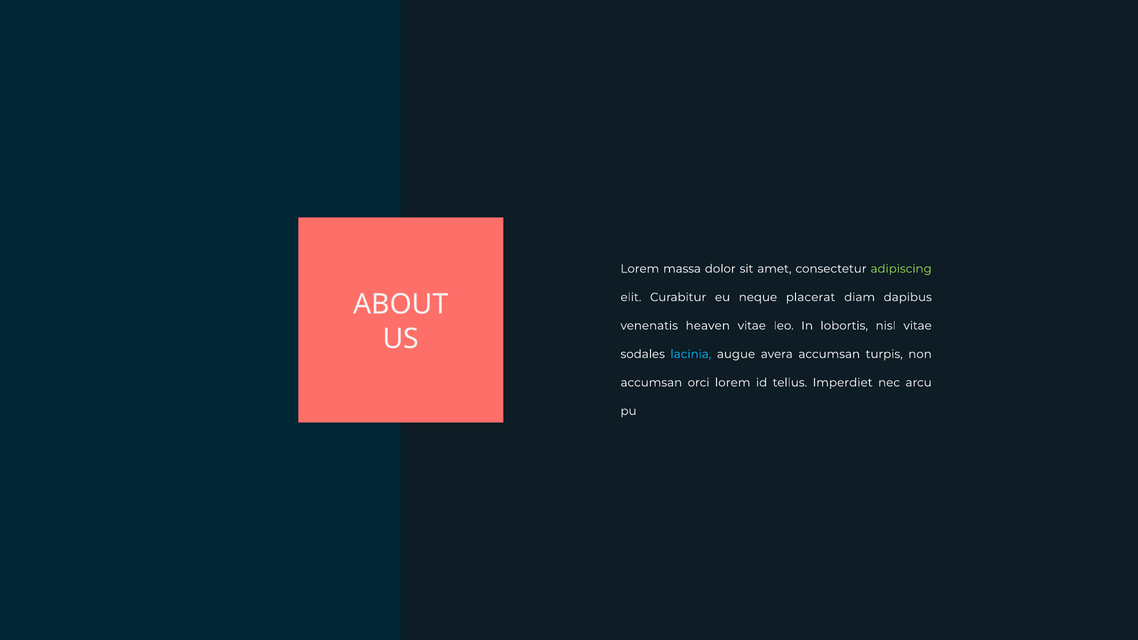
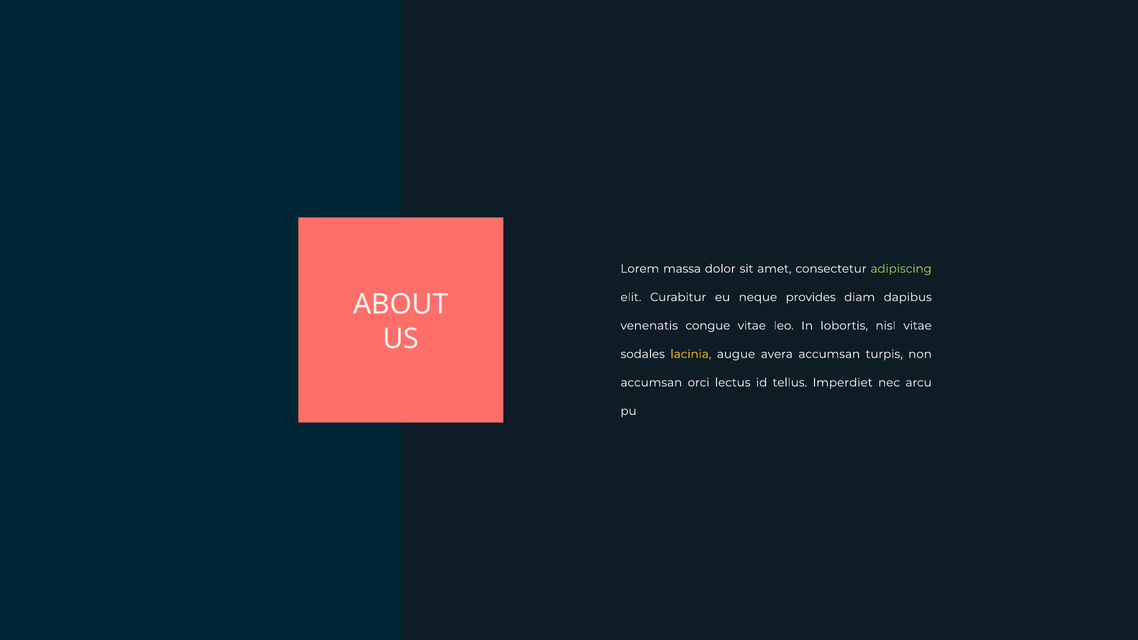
placerat: placerat -> provides (811, 297)
heaven: heaven -> congue (708, 326)
lacinia colour: light blue -> yellow (691, 354)
orci lorem: lorem -> lectus (733, 383)
